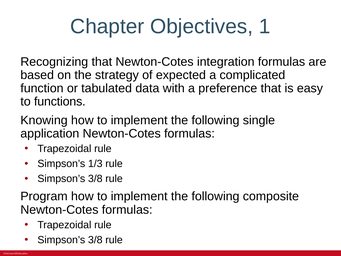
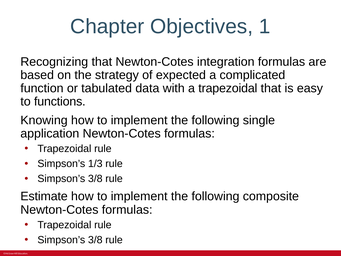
a preference: preference -> trapezoidal (228, 88)
Program: Program -> Estimate (44, 196)
